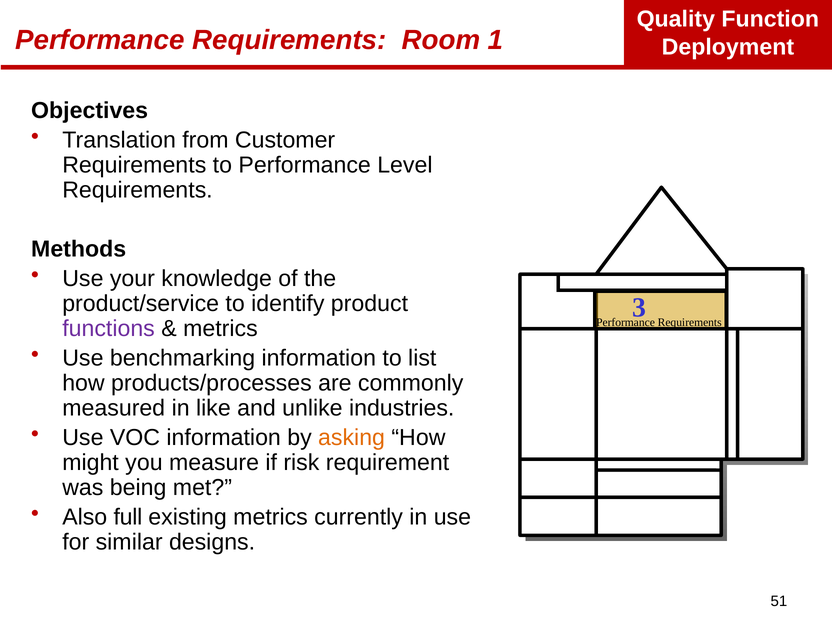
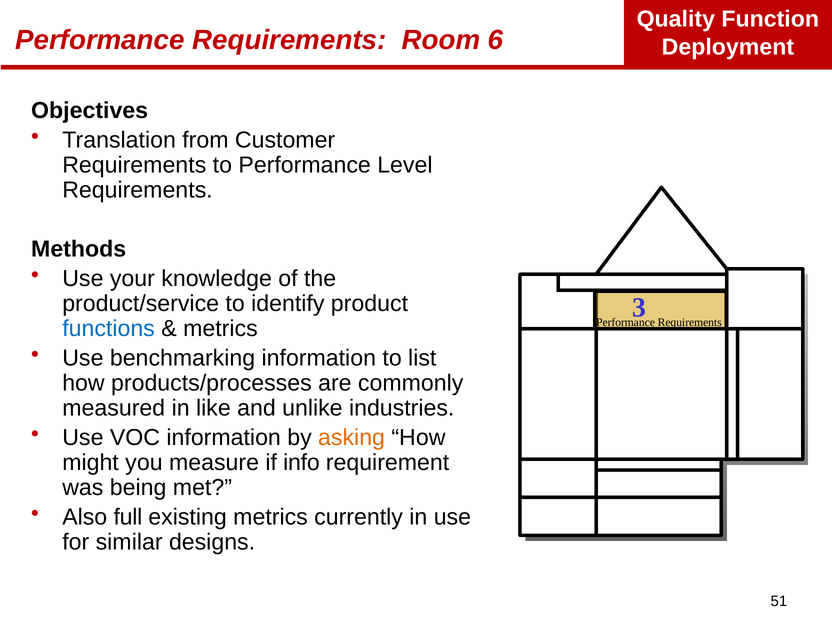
1: 1 -> 6 (496, 40)
functions colour: purple -> blue (109, 329)
risk: risk -> info (301, 463)
